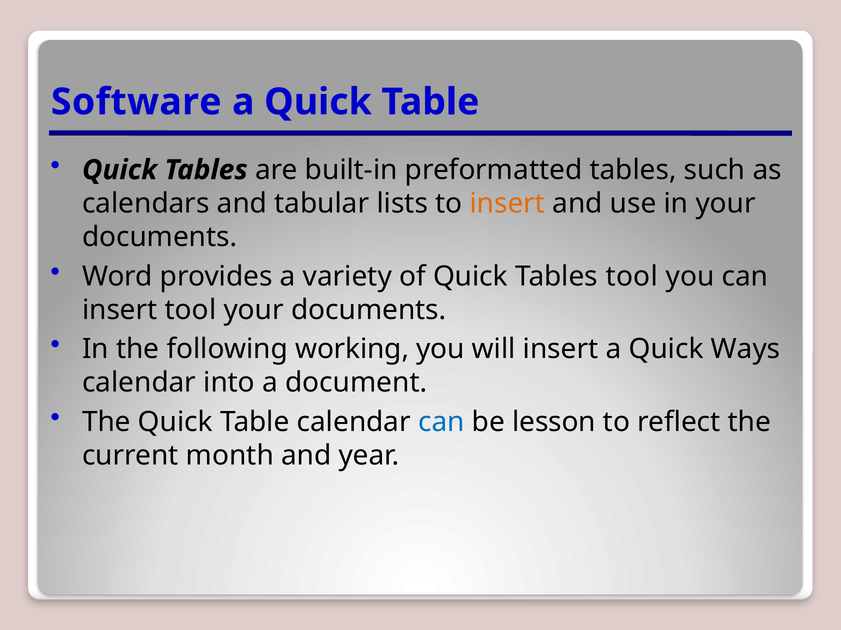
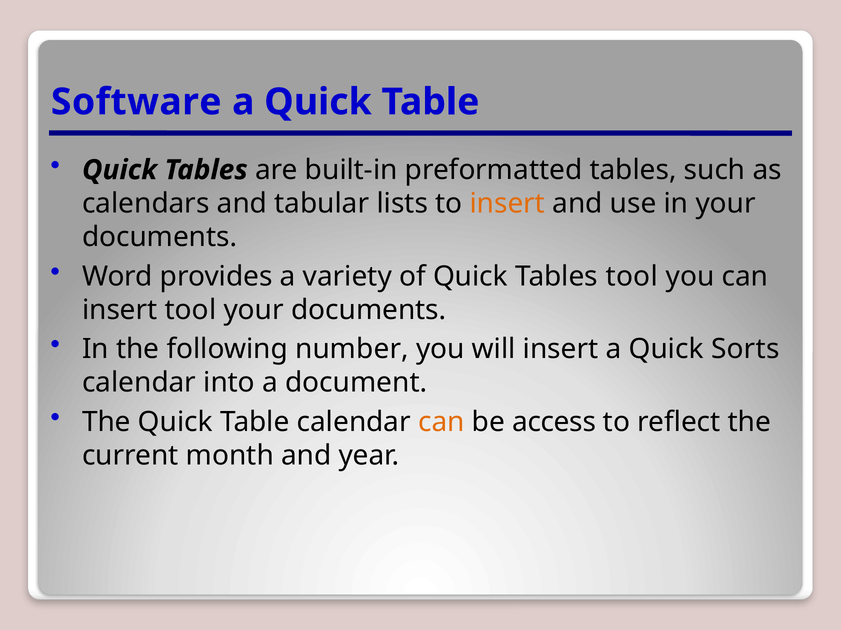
working: working -> number (352, 350)
Ways: Ways -> Sorts (745, 350)
can colour: blue -> orange (441, 422)
lesson: lesson -> access (554, 422)
